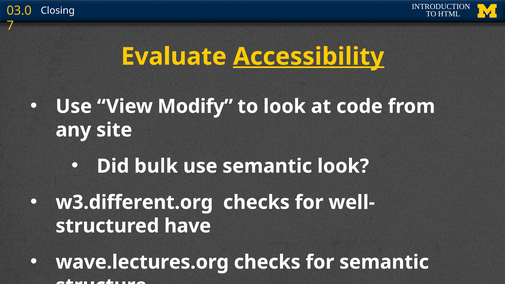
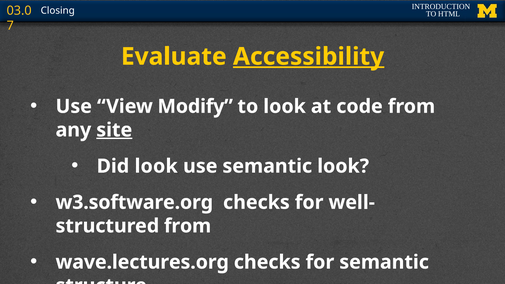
site underline: none -> present (114, 130)
Did bulk: bulk -> look (156, 166)
w3.different.org: w3.different.org -> w3.software.org (134, 202)
have: have -> from (188, 226)
